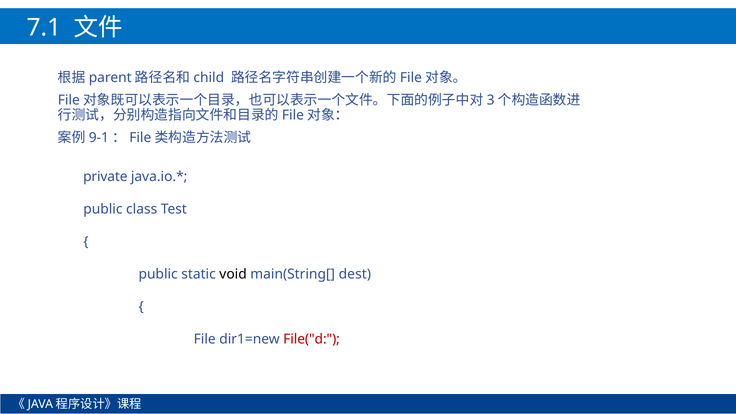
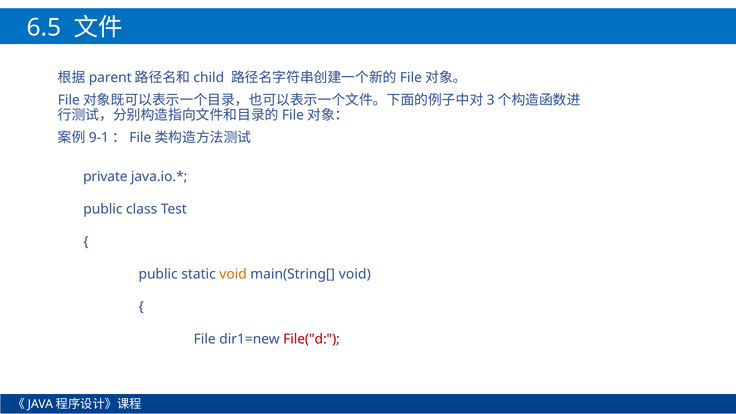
7.1: 7.1 -> 6.5 (44, 28)
void colour: black -> orange (233, 274)
main(String[ dest: dest -> void (355, 274)
